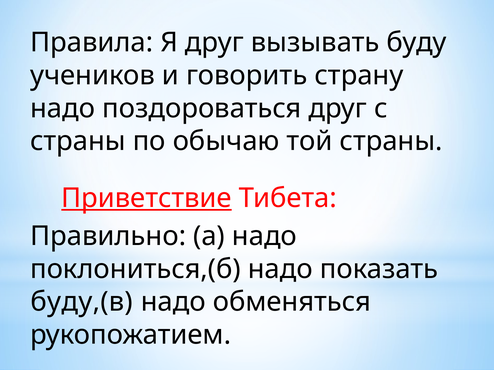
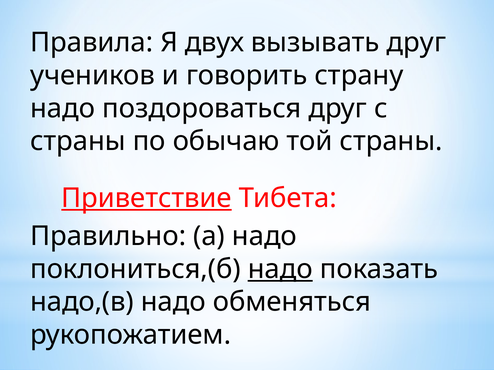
Я друг: друг -> двух (214, 43)
вызывать буду: буду -> друг (416, 43)
надо underline: none -> present (280, 269)
буду,(в: буду,(в -> надо,(в (82, 302)
